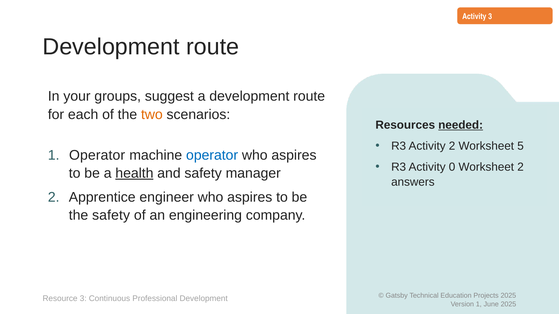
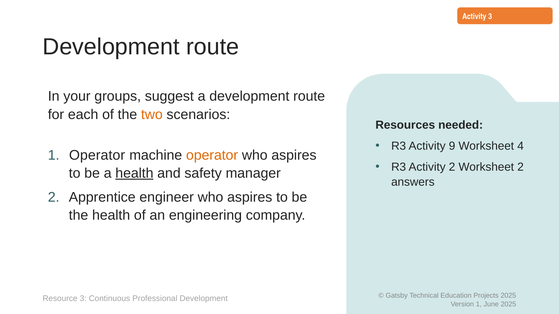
needed underline: present -> none (461, 125)
Activity 2: 2 -> 9 (452, 146)
5: 5 -> 4 (521, 146)
operator colour: blue -> orange (212, 155)
Activity 0: 0 -> 2 (452, 167)
the safety: safety -> health (111, 215)
